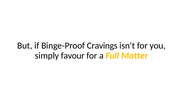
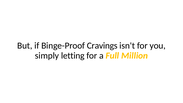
favour: favour -> letting (73, 56)
Matter: Matter -> Million (135, 56)
